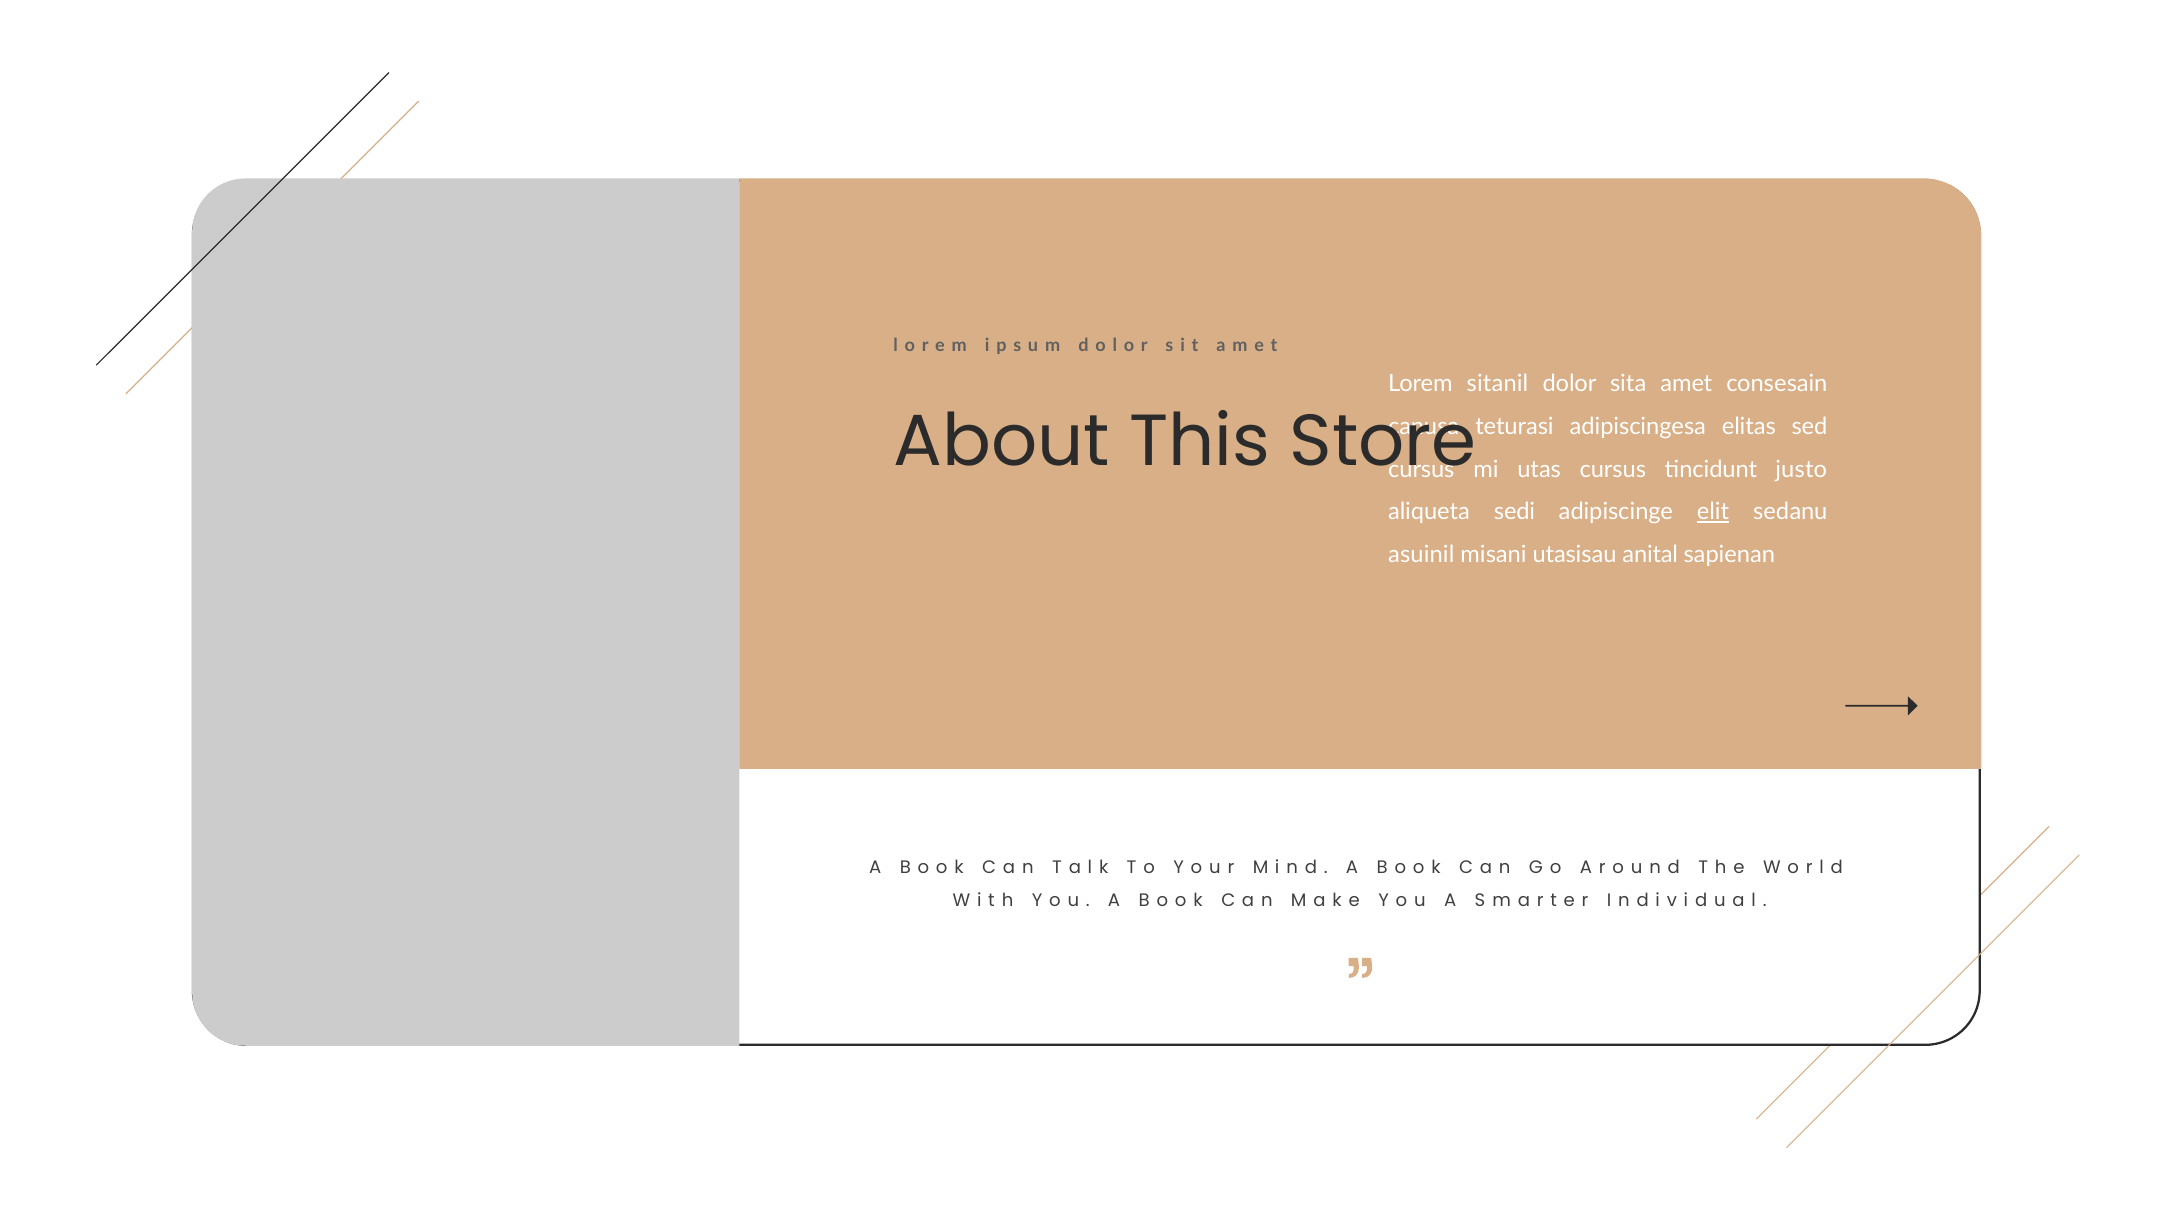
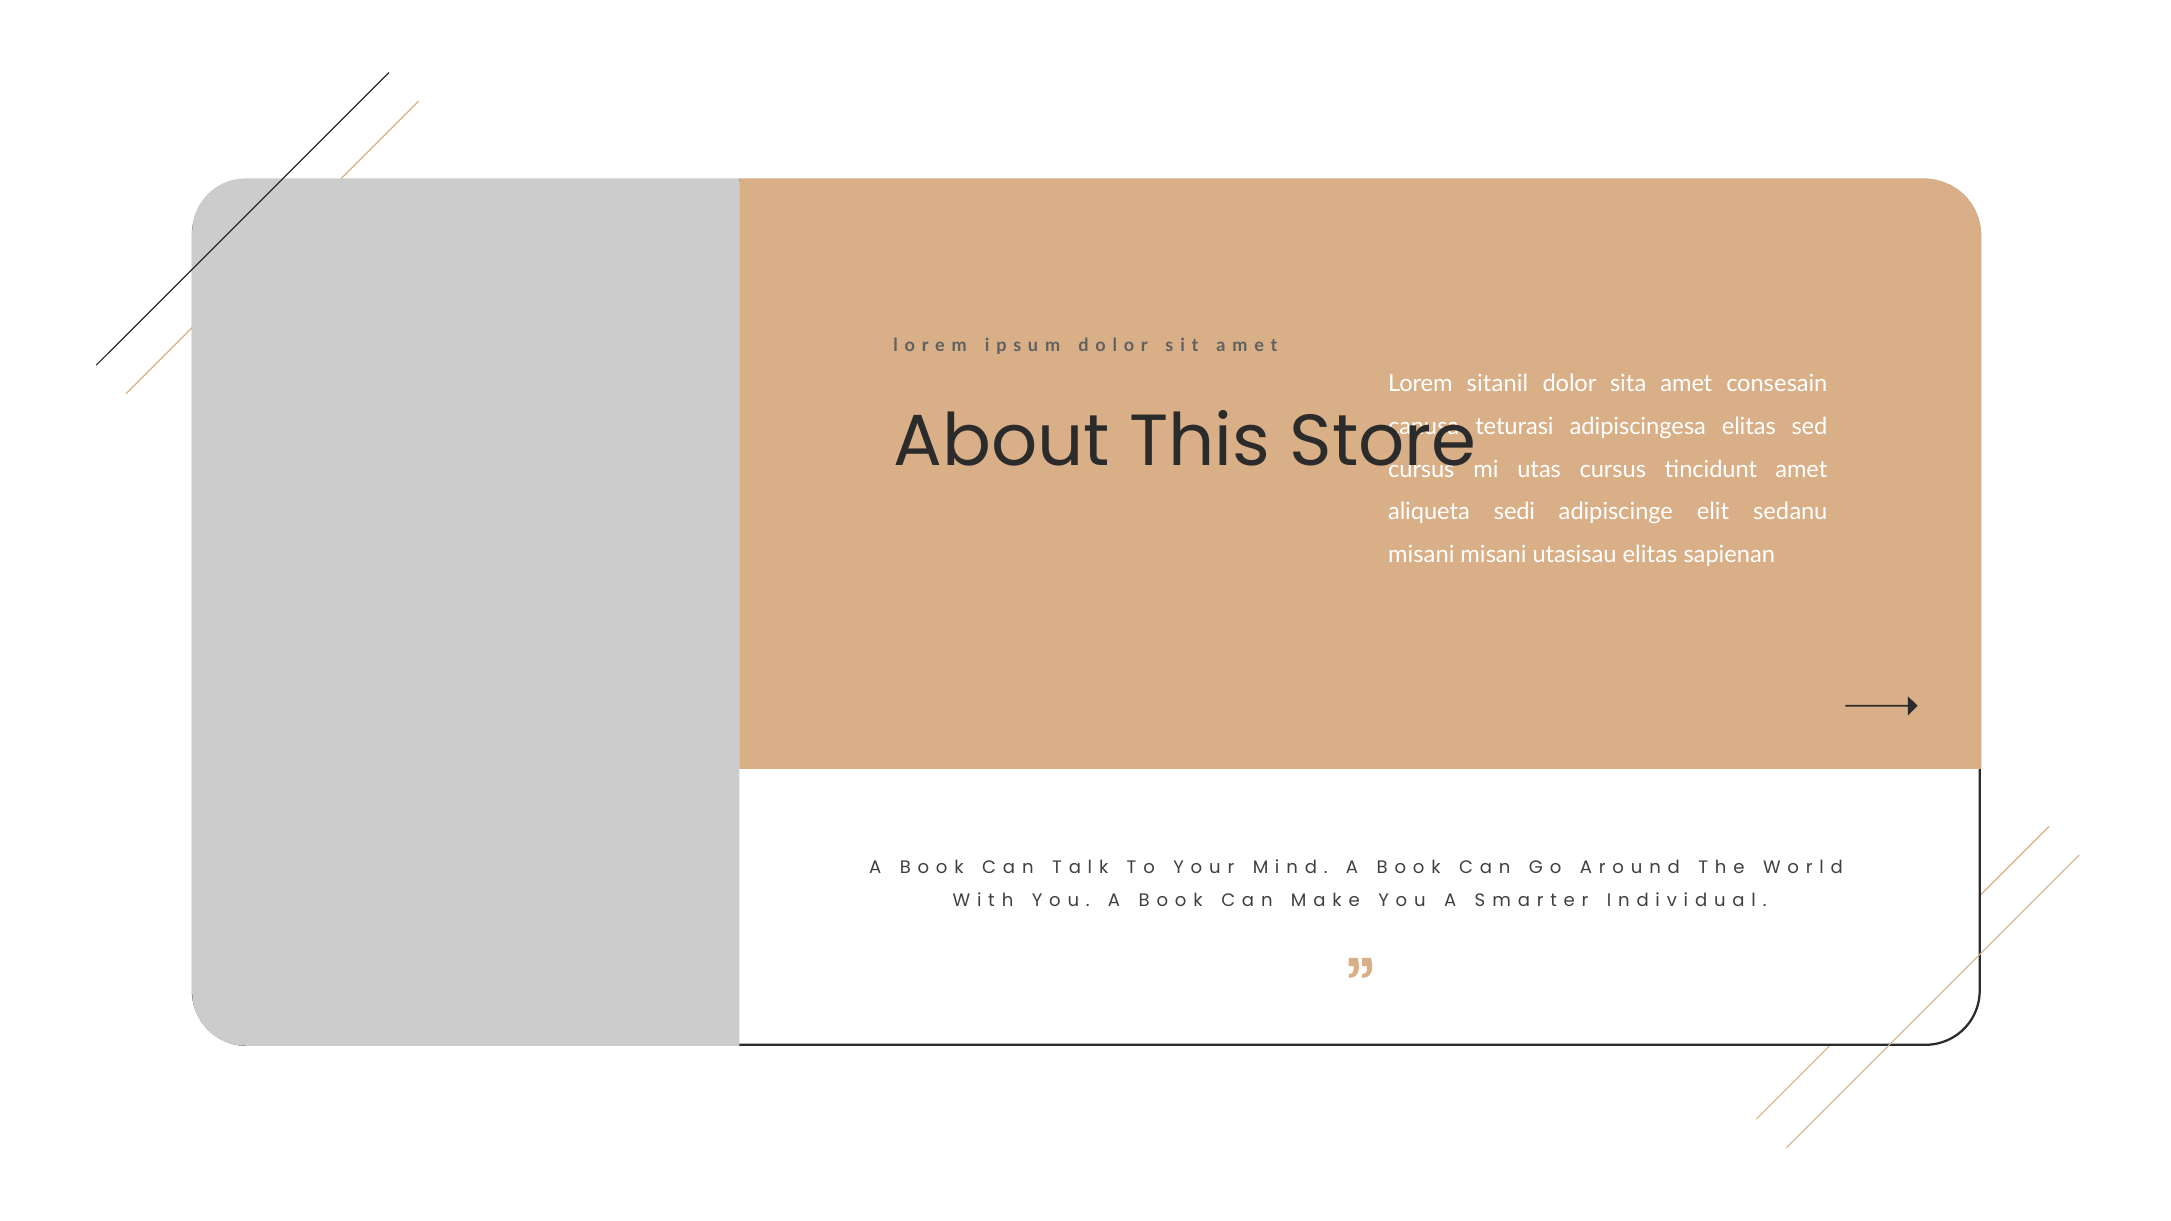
tincidunt justo: justo -> amet (1801, 469)
elit underline: present -> none (1713, 512)
asuinil: asuinil -> misani (1421, 555)
utasisau anital: anital -> elitas (1650, 555)
